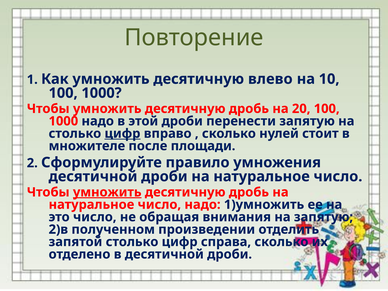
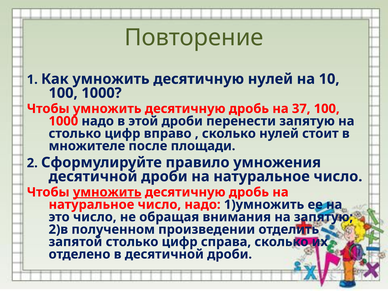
десятичную влево: влево -> нулей (270, 79)
20: 20 -> 37 (301, 109)
цифр underline: present -> none (122, 134)
